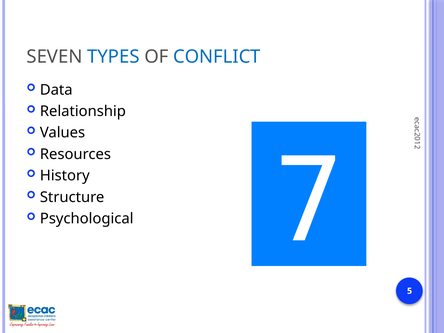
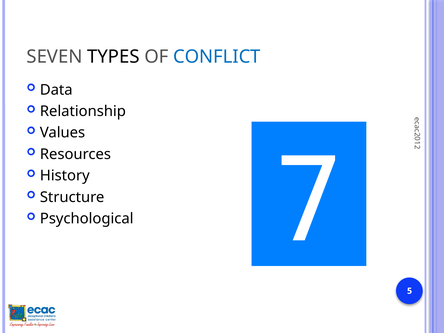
TYPES colour: blue -> black (113, 57)
